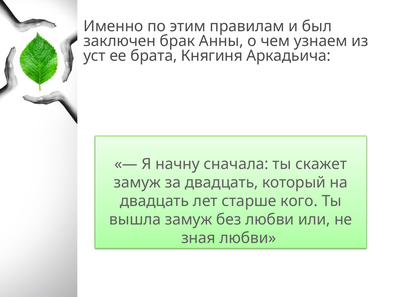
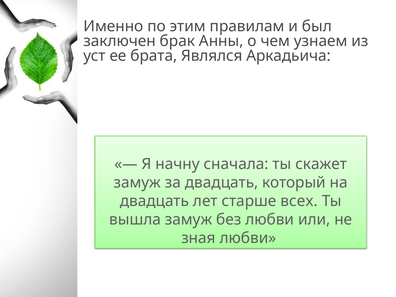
Княгиня: Княгиня -> Являлся (212, 56)
кого: кого -> всех (299, 201)
